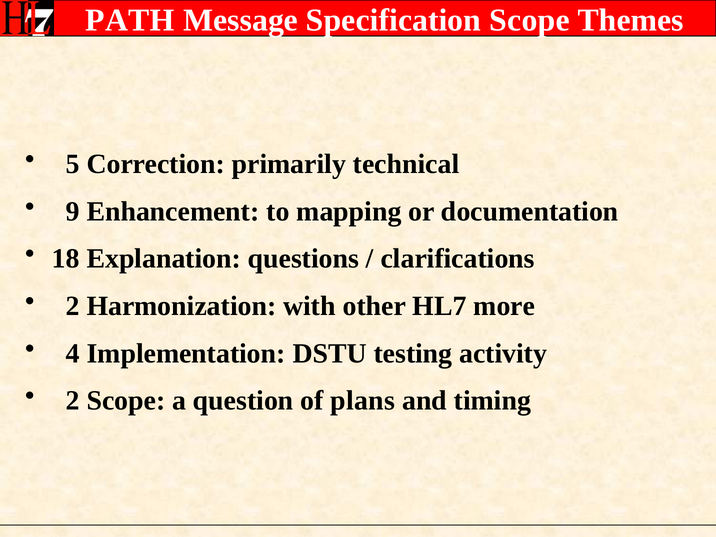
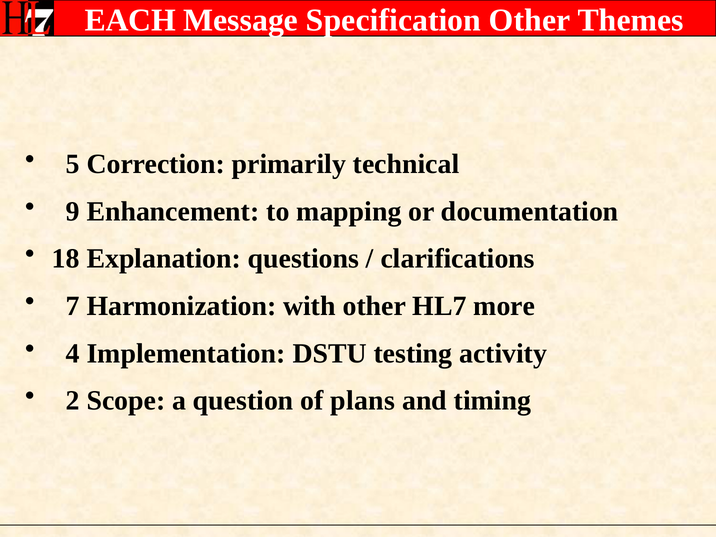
PATH: PATH -> EACH (130, 20)
Specification Scope: Scope -> Other (530, 20)
2: 2 -> 7 (73, 306)
